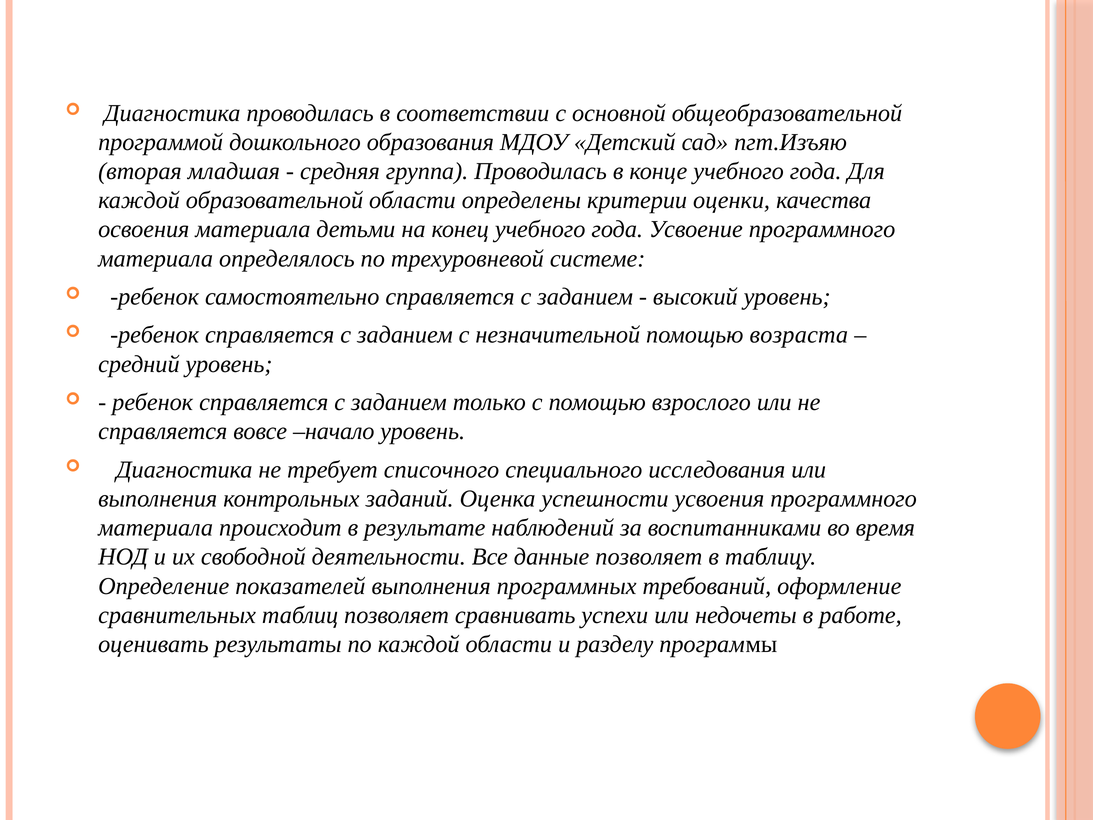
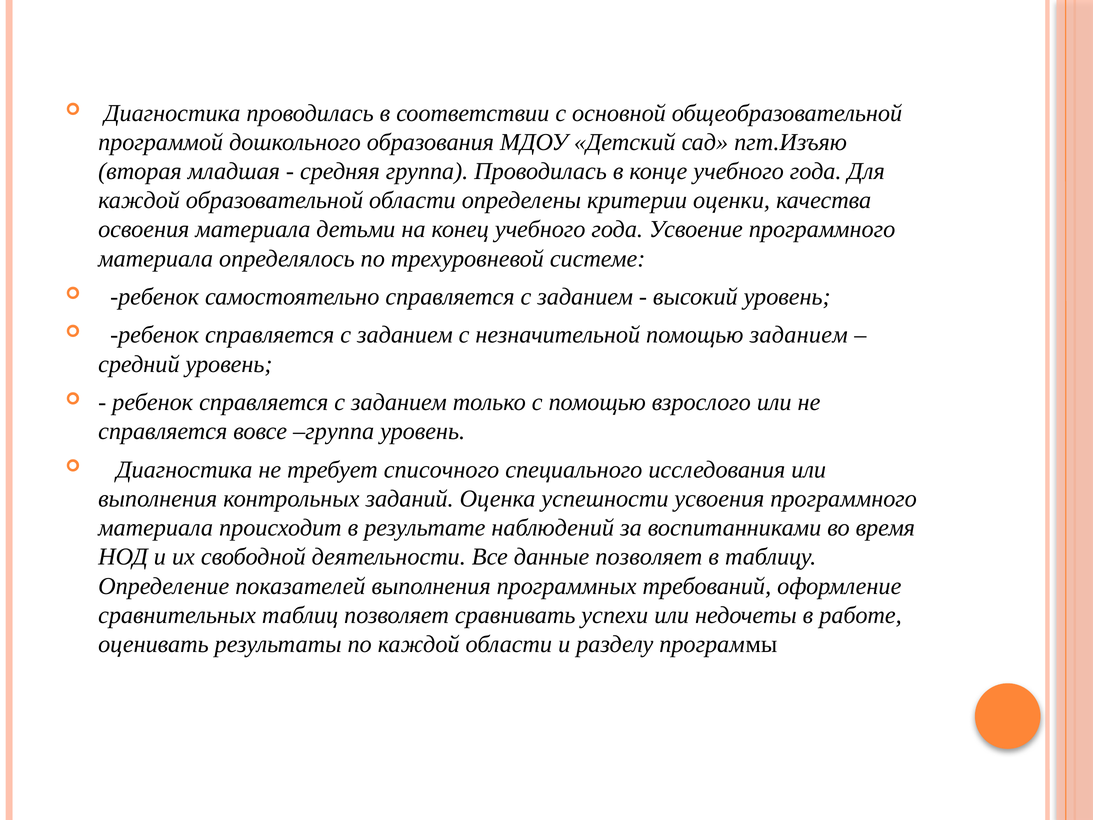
помощью возраста: возраста -> заданием (799, 335)
вовсе начало: начало -> группа (334, 431)
